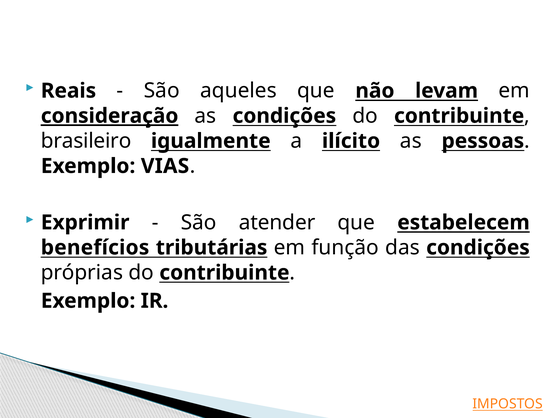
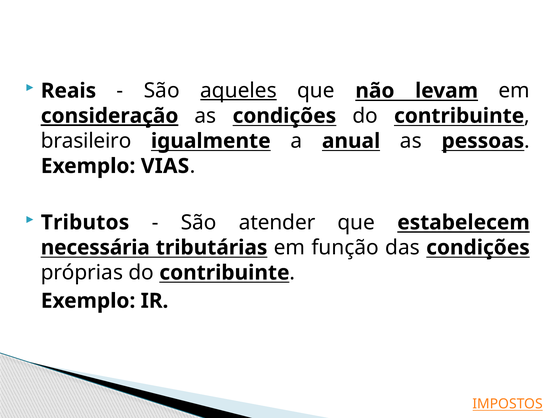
aqueles underline: none -> present (238, 91)
ilícito: ilícito -> anual (351, 141)
Exprimir: Exprimir -> Tributos (85, 222)
benefícios: benefícios -> necessária (95, 247)
